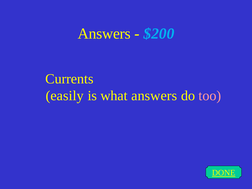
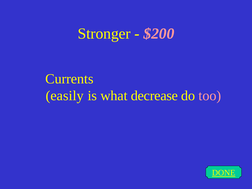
Answers: Answers -> Stronger (104, 34)
$200 colour: light blue -> pink (159, 34)
what answers: answers -> decrease (154, 96)
